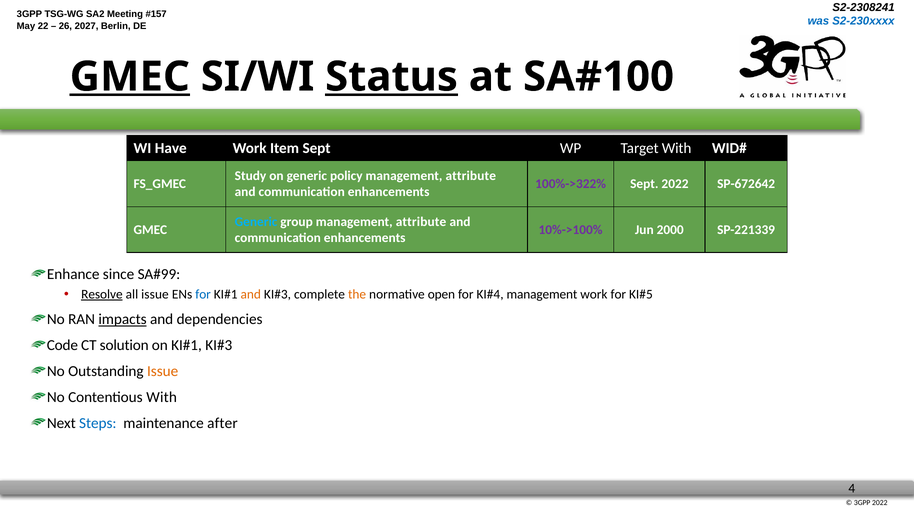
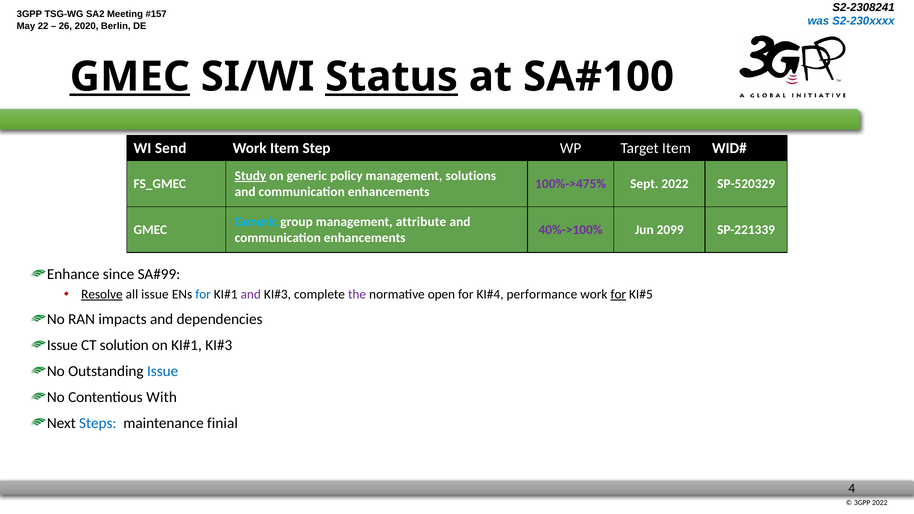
2027: 2027 -> 2020 (87, 26)
Have: Have -> Send (171, 148)
Item Sept: Sept -> Step (317, 148)
Target With: With -> Item (676, 148)
Study underline: none -> present (250, 176)
attribute: attribute -> solutions (471, 176)
100%->322%: 100%->322% -> 100%->475% (571, 184)
SP-672642: SP-672642 -> SP-520329 (746, 184)
10%->100%: 10%->100% -> 40%->100% (571, 230)
2000: 2000 -> 2099 (670, 230)
and colour: orange -> purple (251, 294)
the colour: orange -> purple (357, 294)
management: management -> performance (542, 294)
for underline: none -> present (618, 294)
impacts underline: present -> none (123, 319)
Code: Code -> Issue (62, 345)
Issue colour: orange -> blue (163, 371)
after: after -> finial (222, 423)
